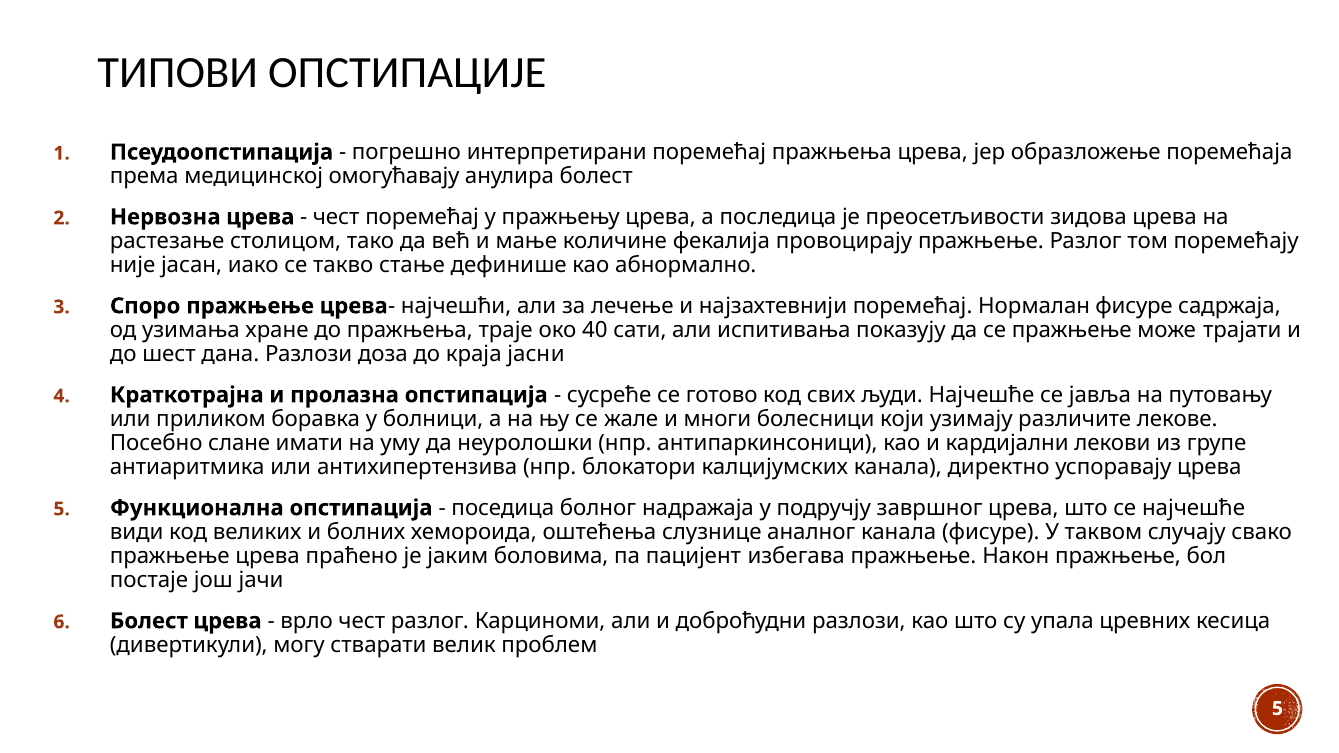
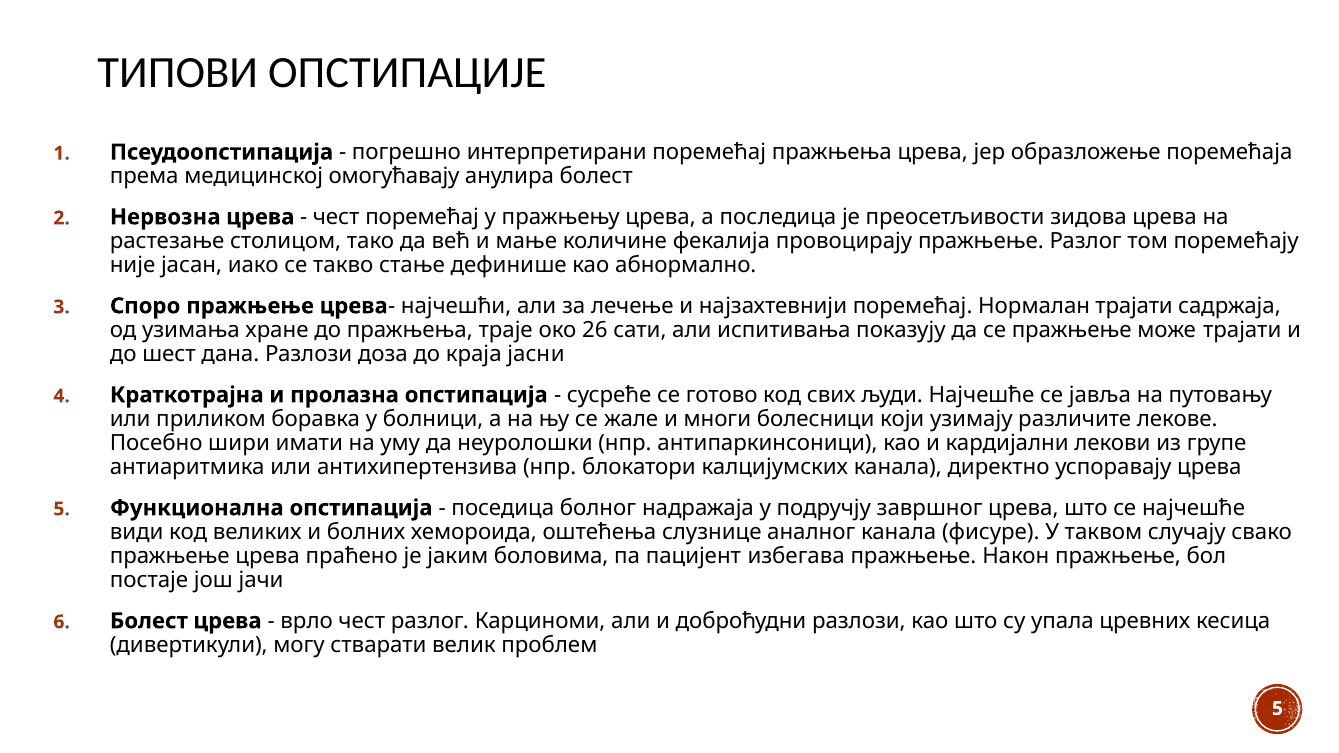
Нормалан фисуре: фисуре -> трајати (1134, 306)
40: 40 -> 26 (595, 330)
слане: слане -> шири (239, 443)
